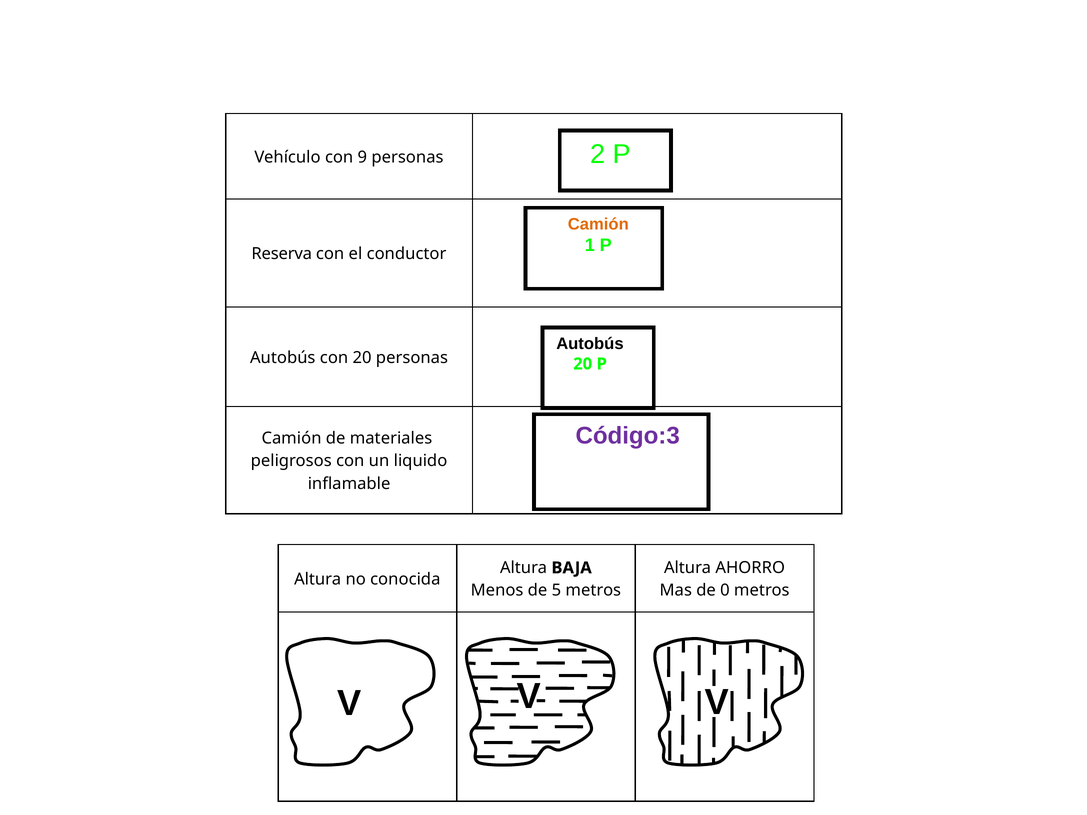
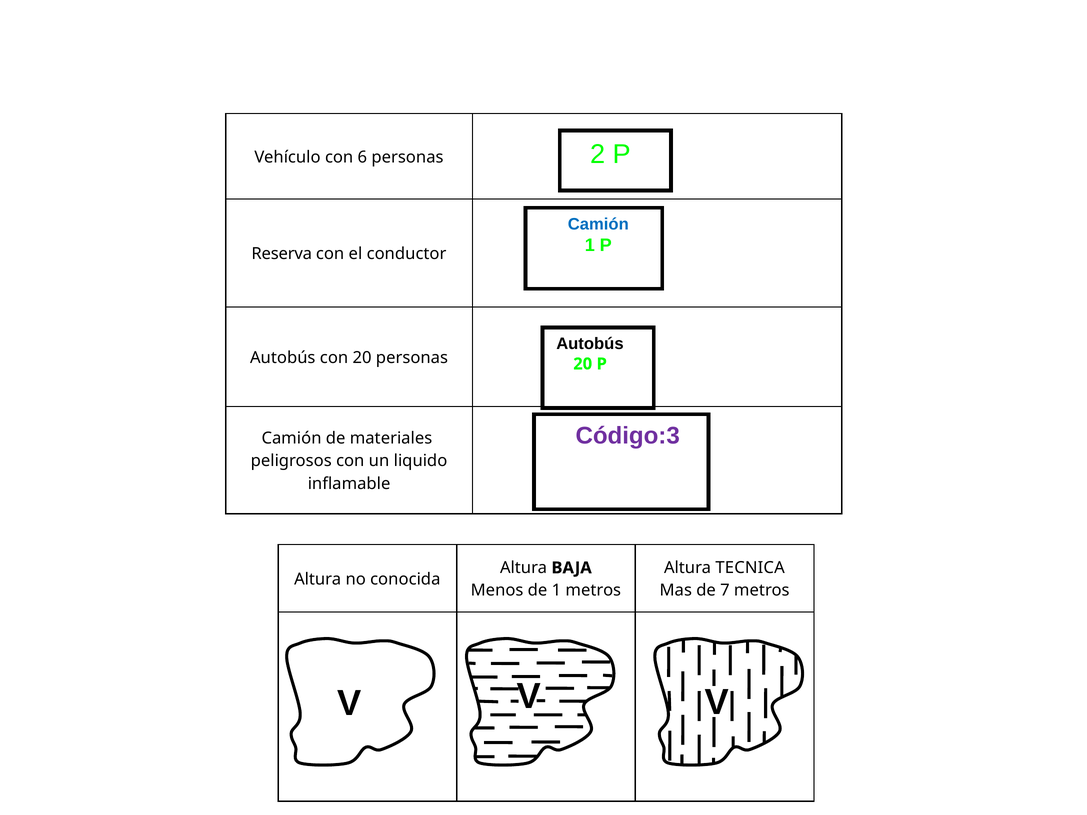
9: 9 -> 6 (362, 157)
Camión colour: orange -> blue (598, 224)
AHORRO: AHORRO -> TECNICA (750, 568)
de 5: 5 -> 1 (556, 591)
0: 0 -> 7 (725, 591)
